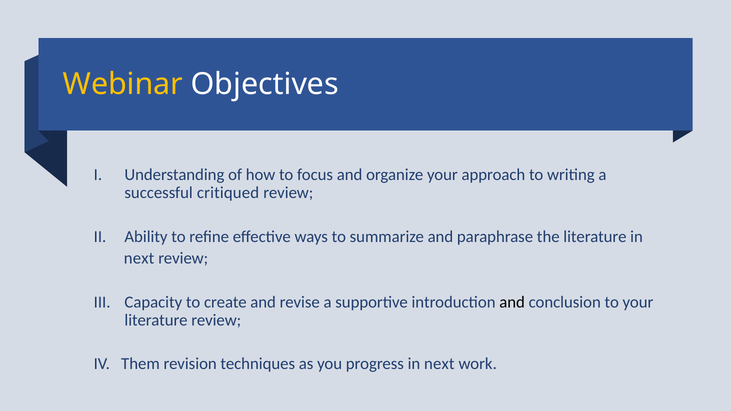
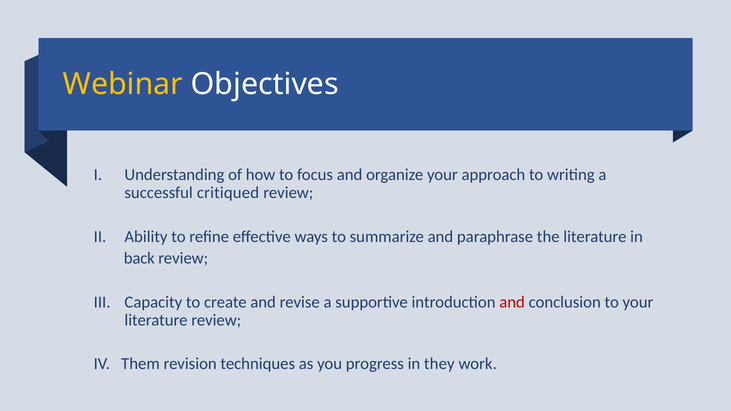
next: next -> back (139, 259)
and colour: black -> red (512, 302)
progress in next: next -> they (439, 364)
